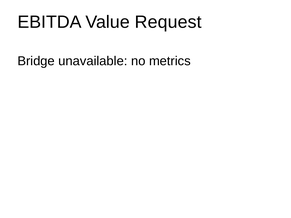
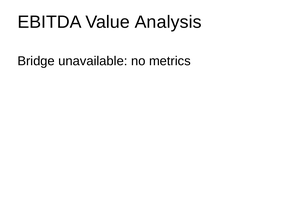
Request: Request -> Analysis (168, 22)
